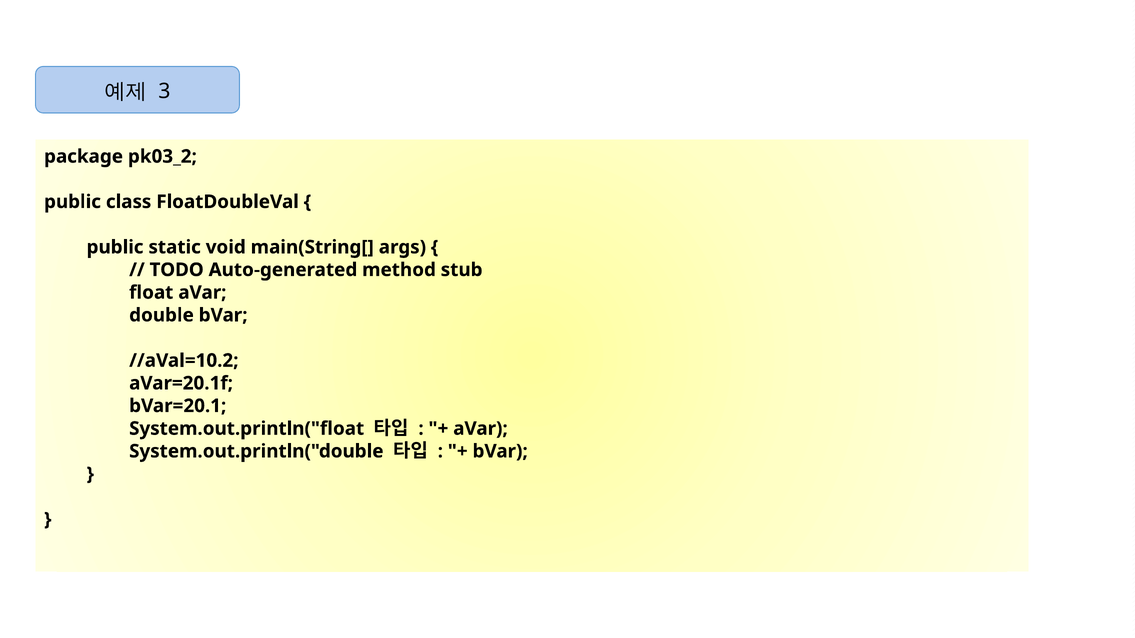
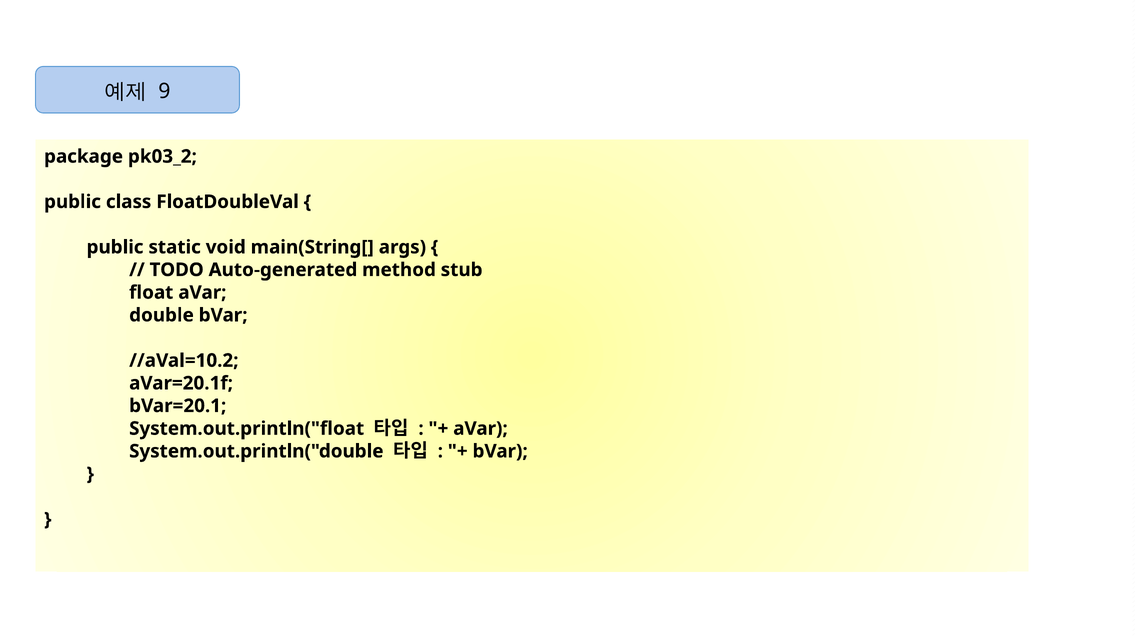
3: 3 -> 9 (164, 91)
